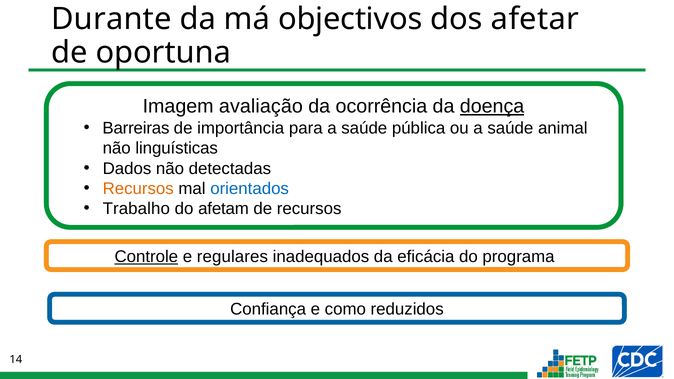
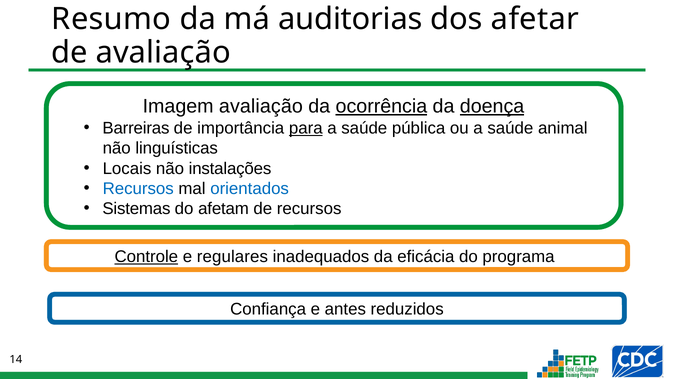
Durante: Durante -> Resumo (111, 19)
objectivos: objectivos -> auditorias (350, 19)
de oportuna: oportuna -> avaliação (163, 52)
ocorrência underline: none -> present (381, 106)
para underline: none -> present (306, 128)
Dados: Dados -> Locais (127, 168)
detectadas: detectadas -> instalações (230, 168)
Recursos colour: orange -> blue (138, 189)
Trabalho: Trabalho -> Sistemas (136, 209)
como: como -> antes (345, 310)
